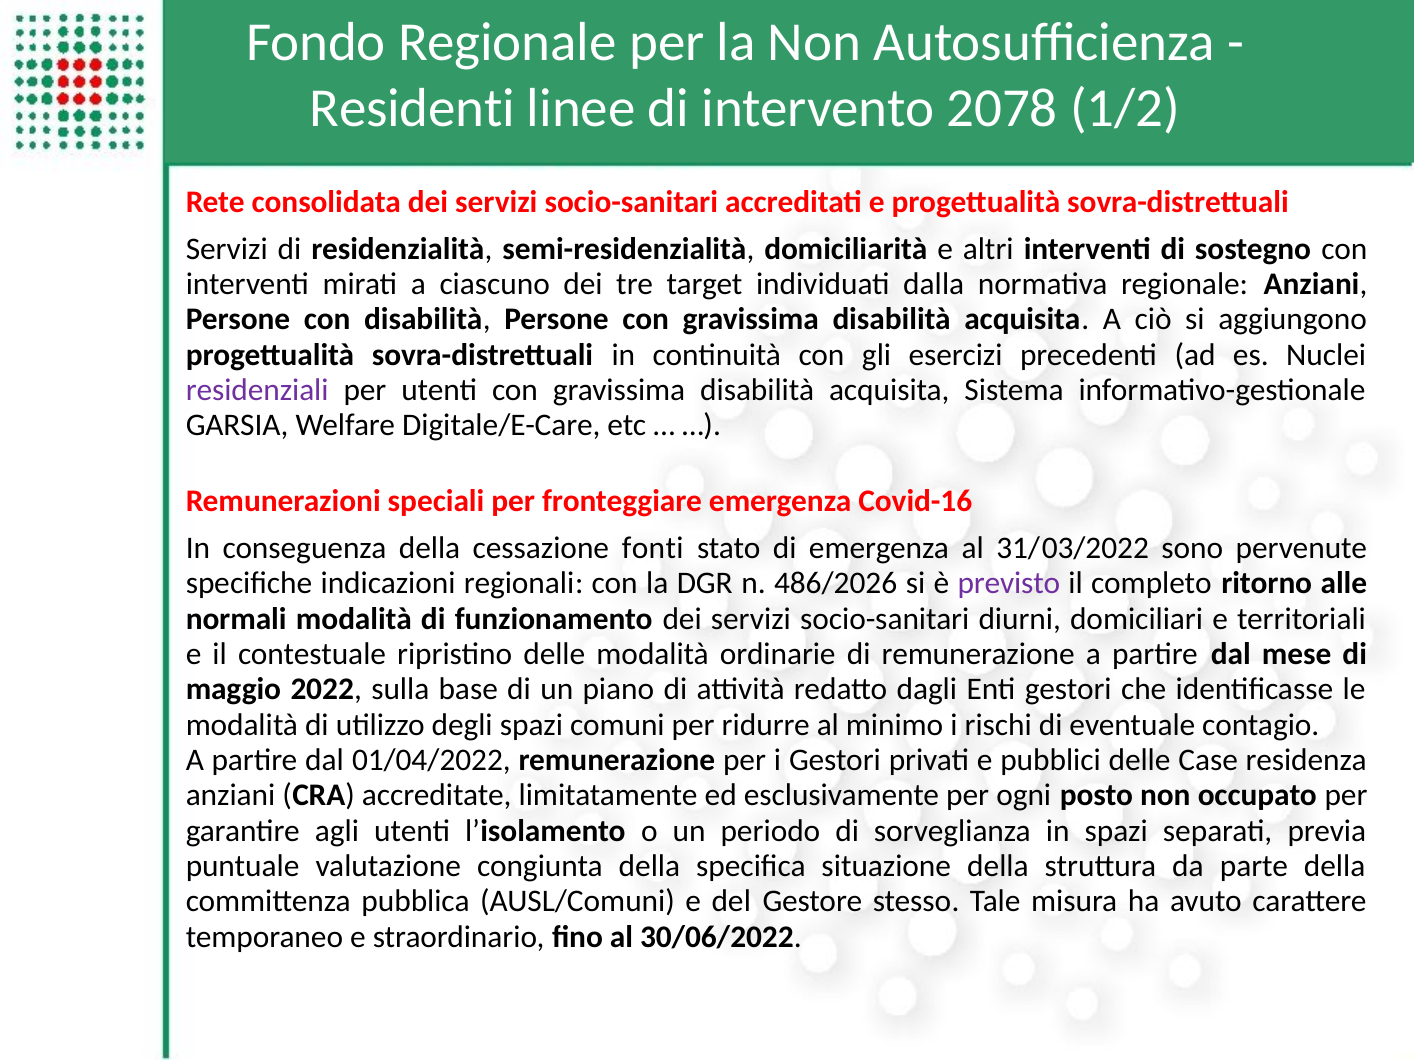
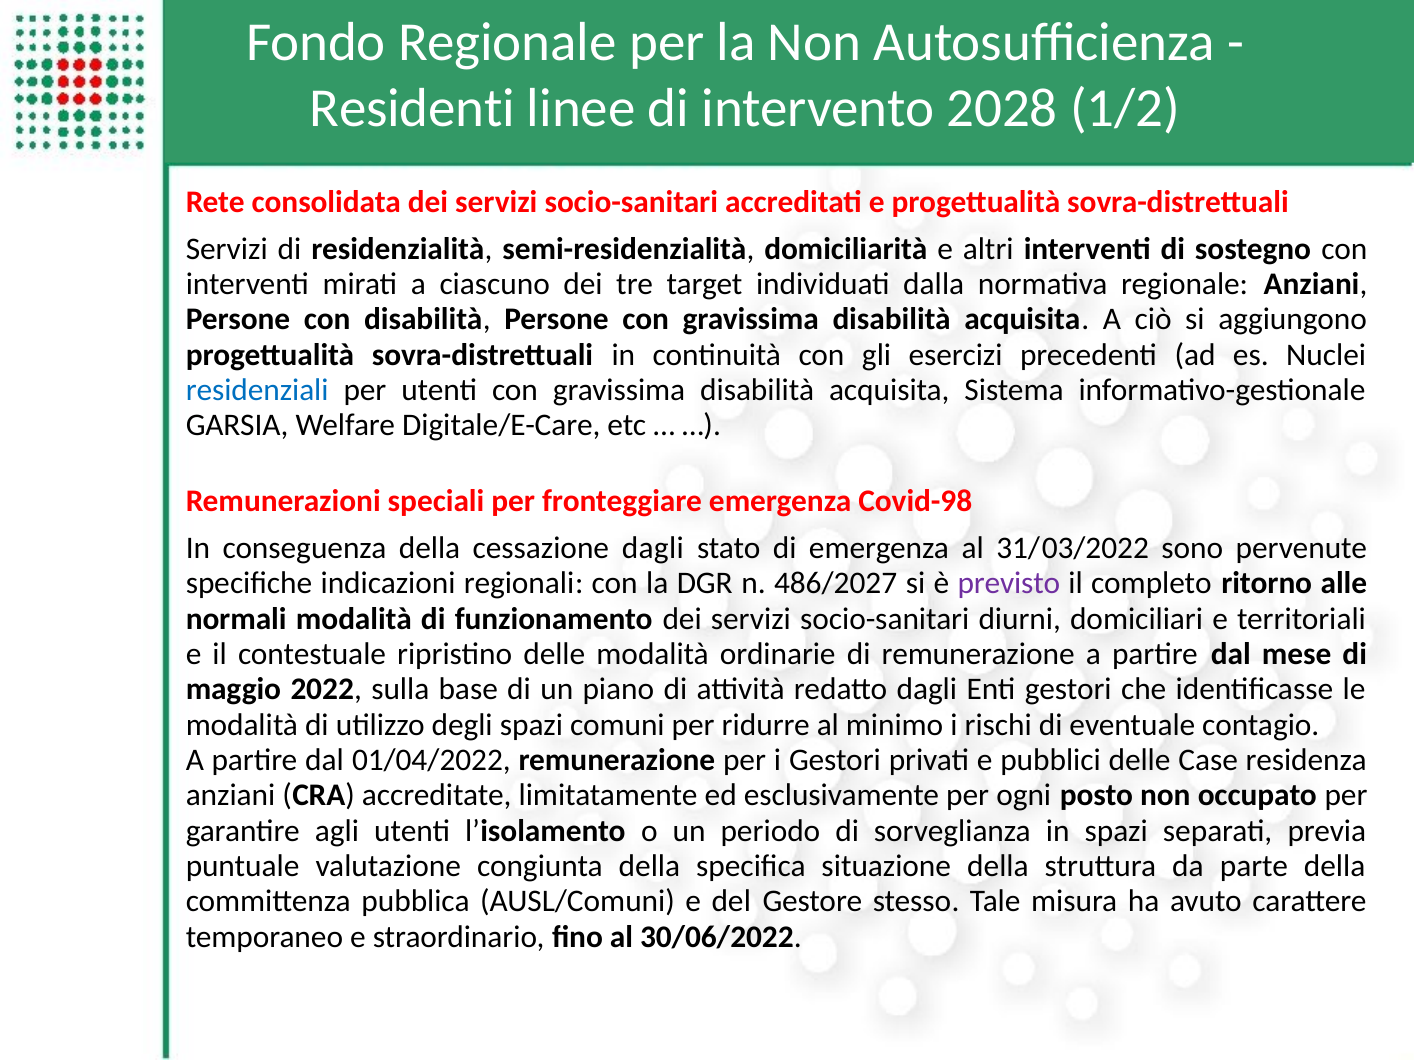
2078: 2078 -> 2028 (1002, 109)
residenziali colour: purple -> blue (257, 390)
Covid-16: Covid-16 -> Covid-98 (915, 501)
cessazione fonti: fonti -> dagli (653, 548)
486/2026: 486/2026 -> 486/2027 (836, 584)
